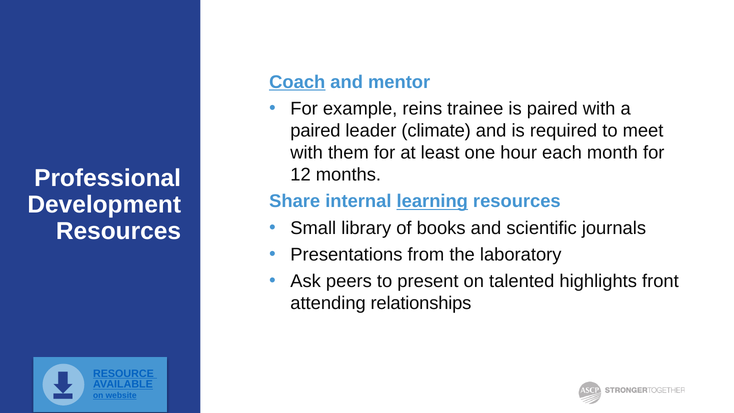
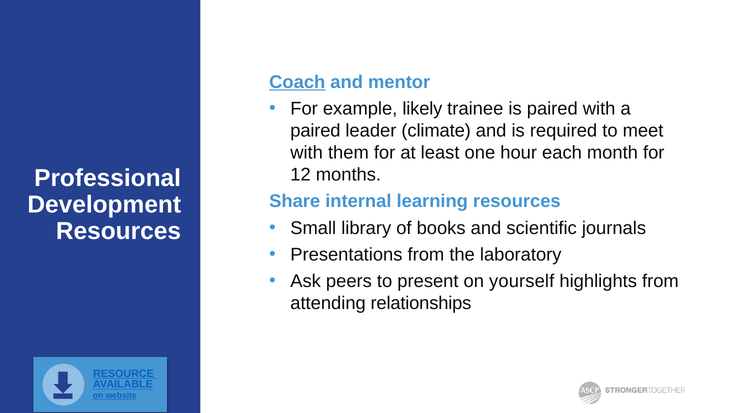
reins: reins -> likely (422, 109)
learning underline: present -> none (432, 201)
talented: talented -> yourself (522, 281)
highlights front: front -> from (660, 281)
